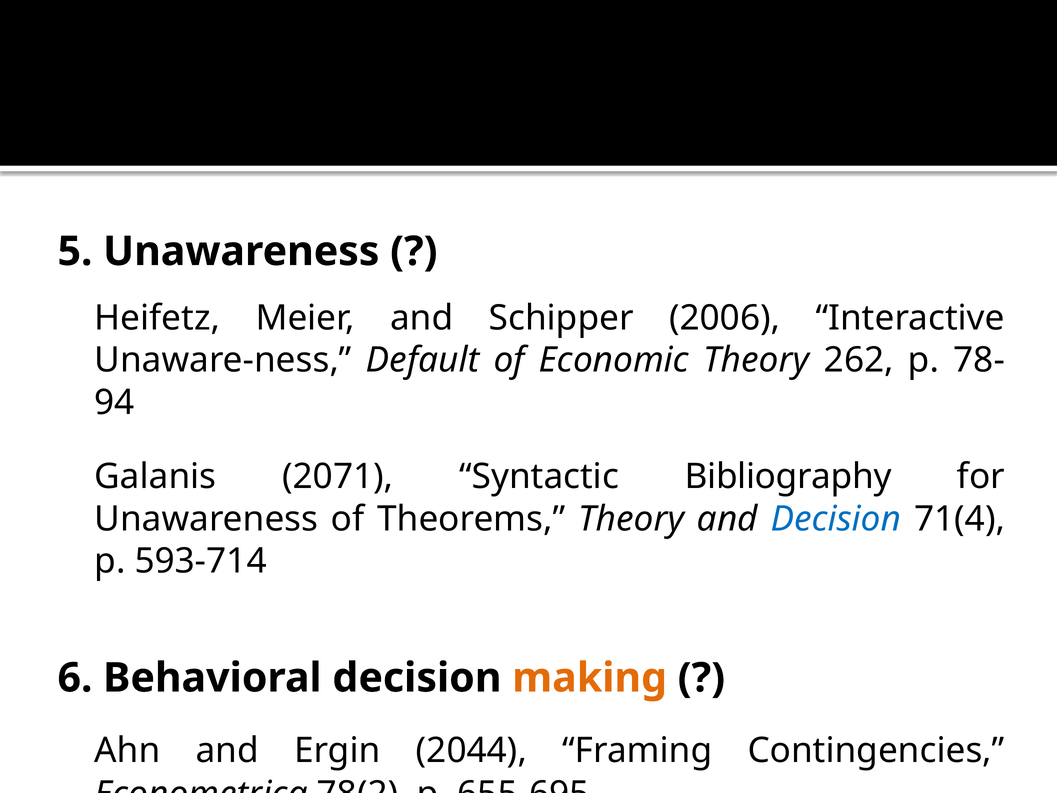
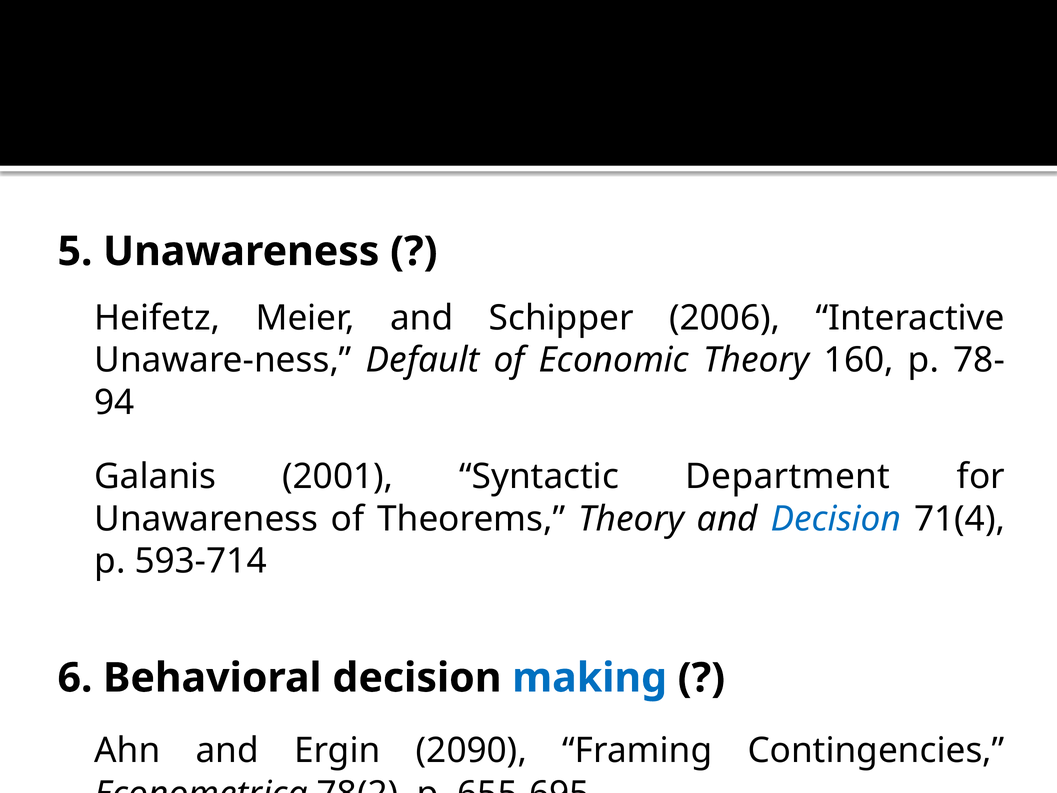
262: 262 -> 160 (859, 360)
2071: 2071 -> 2001 (338, 477)
Bibliography: Bibliography -> Department (788, 477)
making colour: orange -> blue (590, 678)
2044: 2044 -> 2090 (471, 750)
